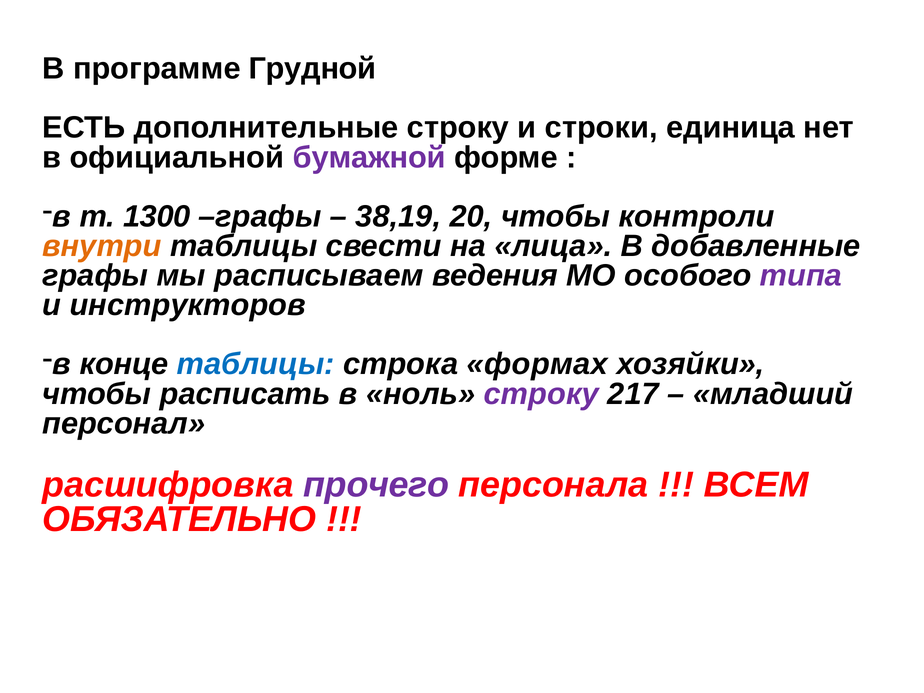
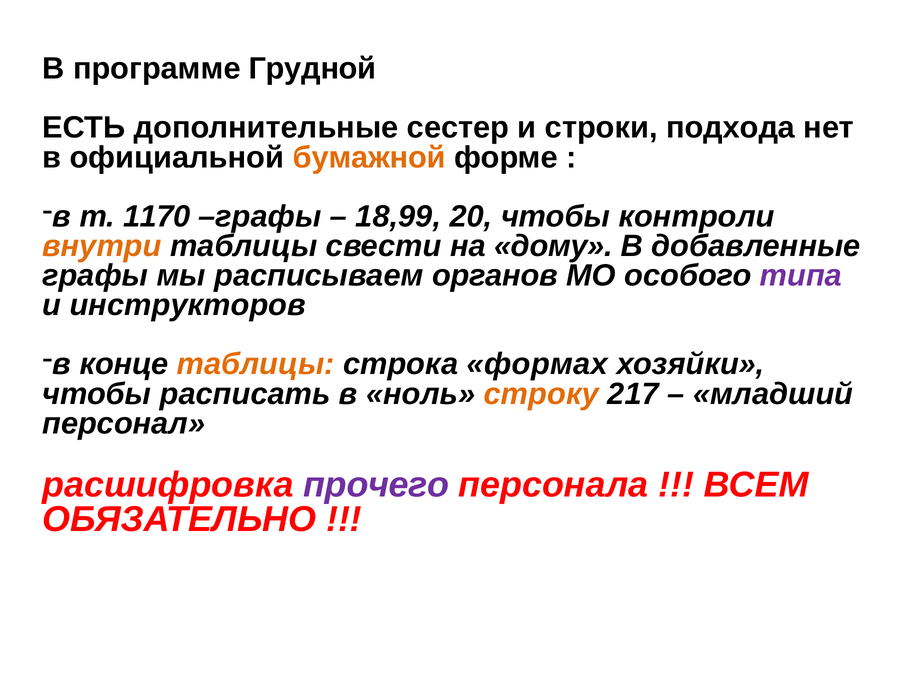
дополнительные строку: строку -> сестер (458, 128)
единица: единица -> подхода (731, 128)
бумажной colour: purple -> orange (369, 157)
1300: 1300 -> 1170 (157, 216)
38,19: 38,19 -> 18,99 (398, 216)
лица: лица -> дому (554, 246)
ведения: ведения -> органов (495, 276)
таблицы colour: blue -> orange (256, 364)
строку colour: purple -> orange (541, 394)
